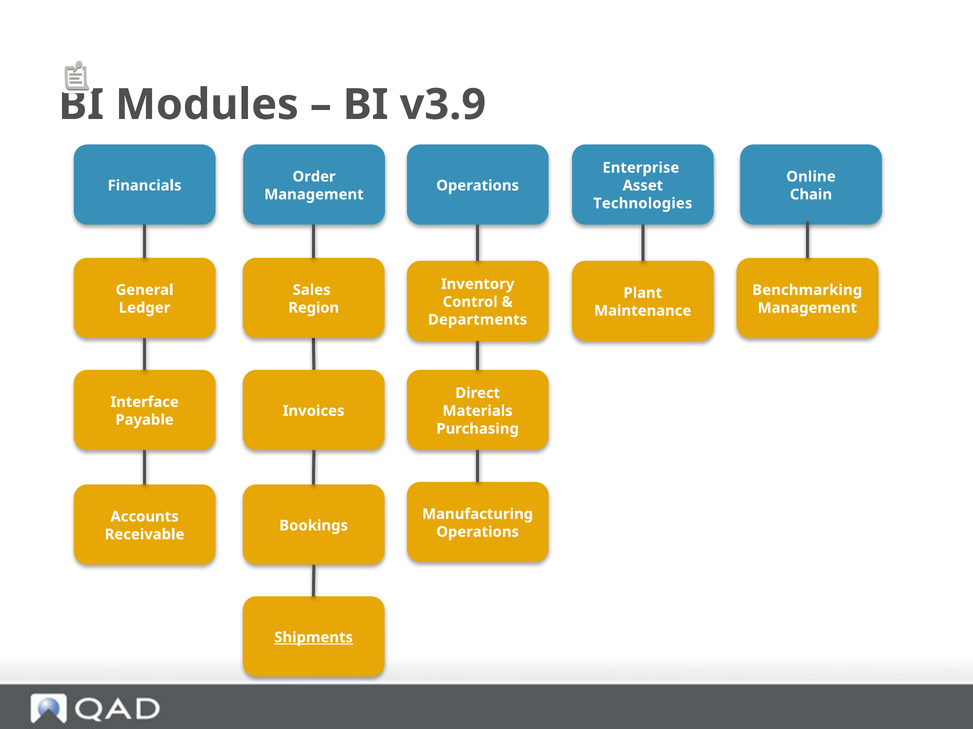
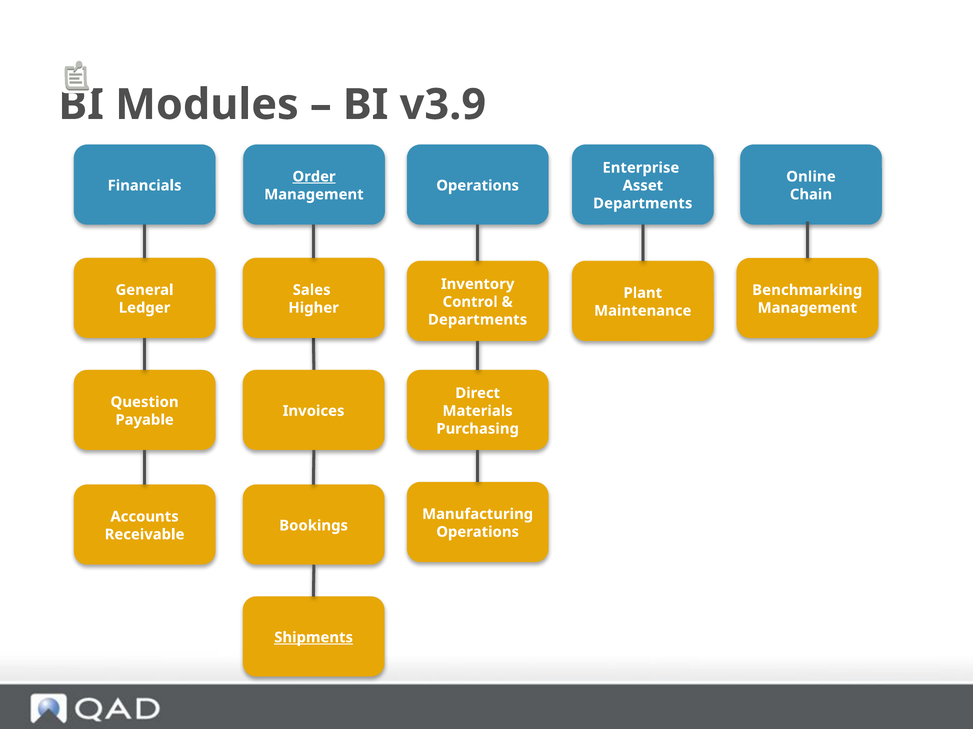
Order underline: none -> present (314, 177)
Technologies: Technologies -> Departments (643, 204)
Region: Region -> Higher (314, 308)
Interface: Interface -> Question (145, 402)
